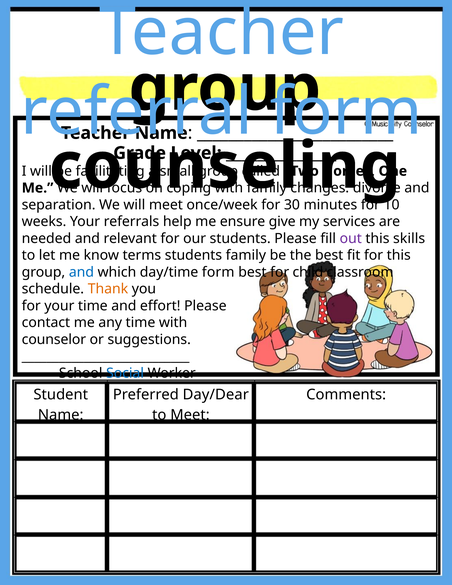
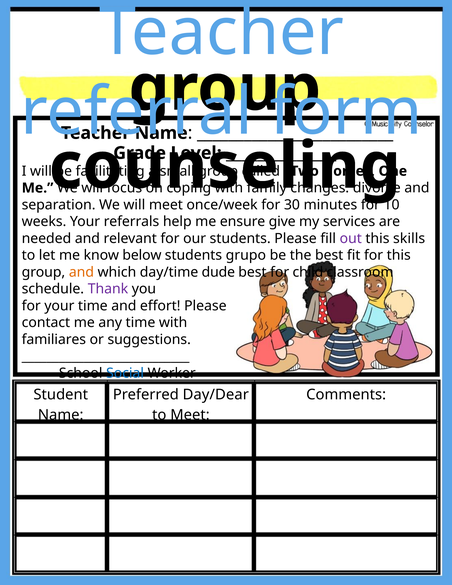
terms: terms -> below (142, 255)
students family: family -> grupo (246, 255)
and colour: blue -> orange (81, 272)
day/time form: form -> dude (218, 272)
Thank colour: orange -> purple (108, 289)
counselor: counselor -> familiares (54, 339)
